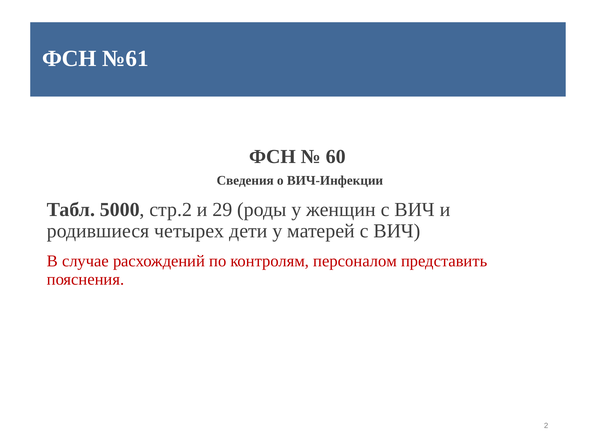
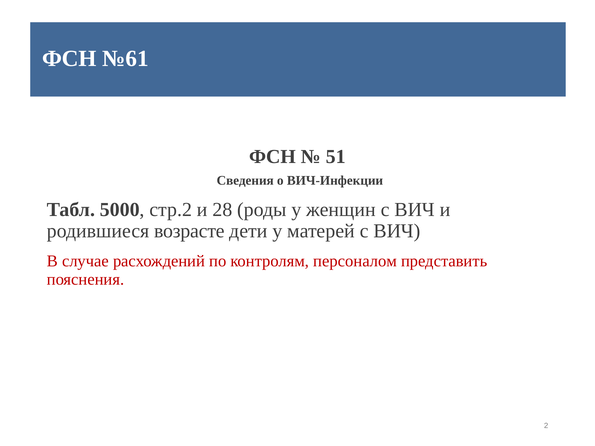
60: 60 -> 51 (336, 157)
29: 29 -> 28 (222, 210)
четырех: четырех -> возрасте (189, 231)
